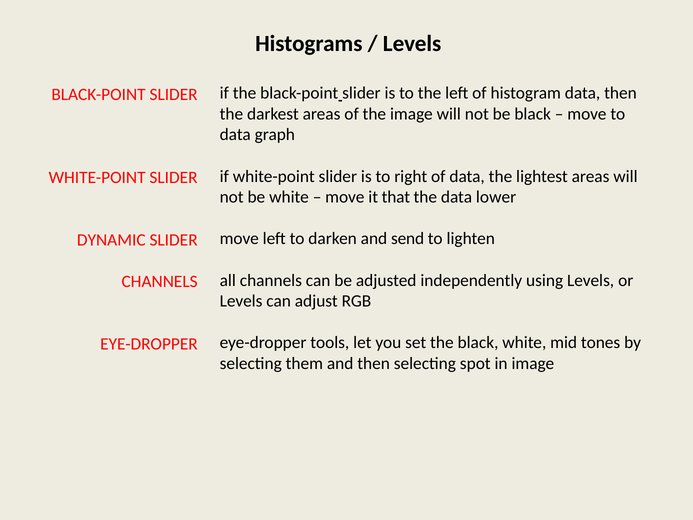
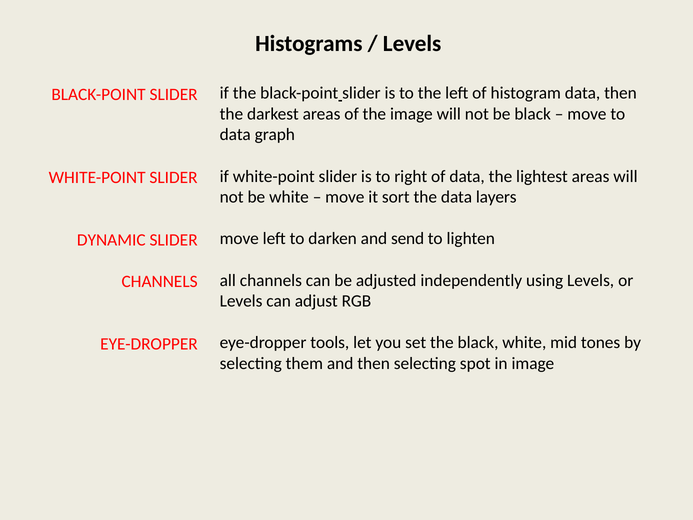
that: that -> sort (396, 197)
lower: lower -> layers (496, 197)
